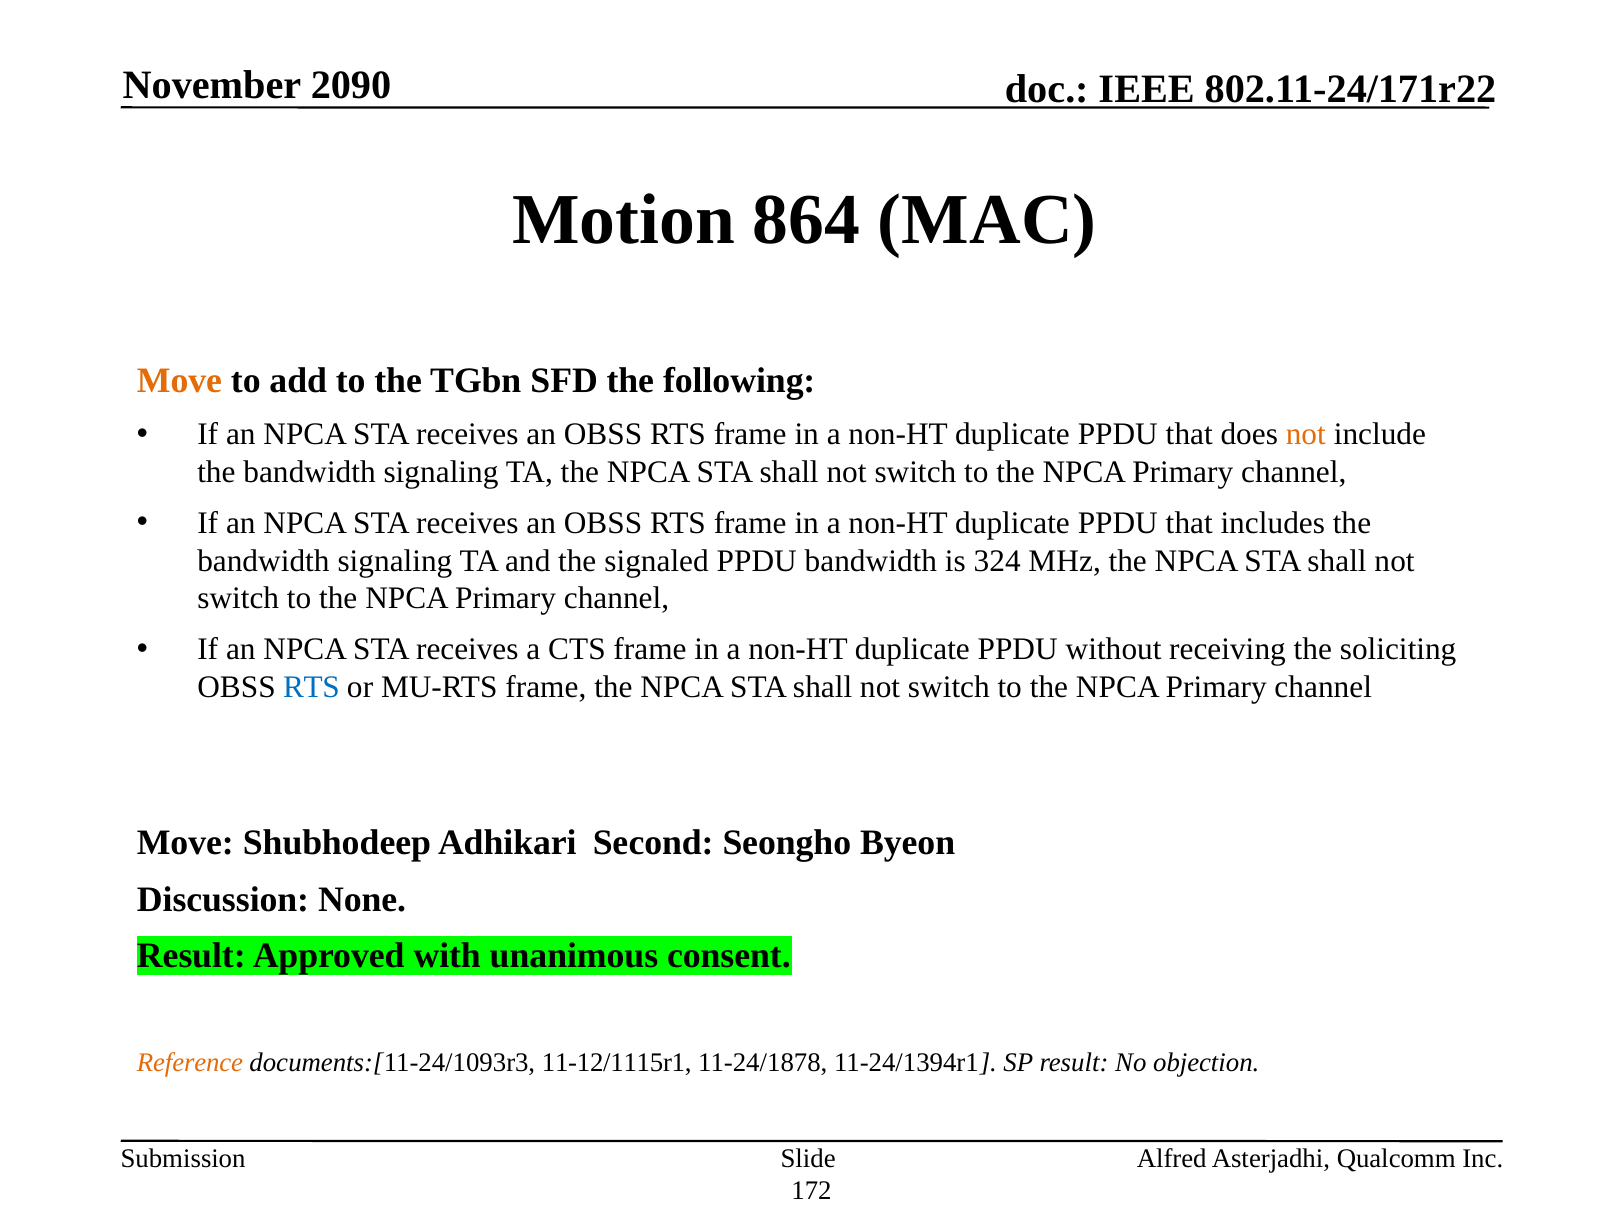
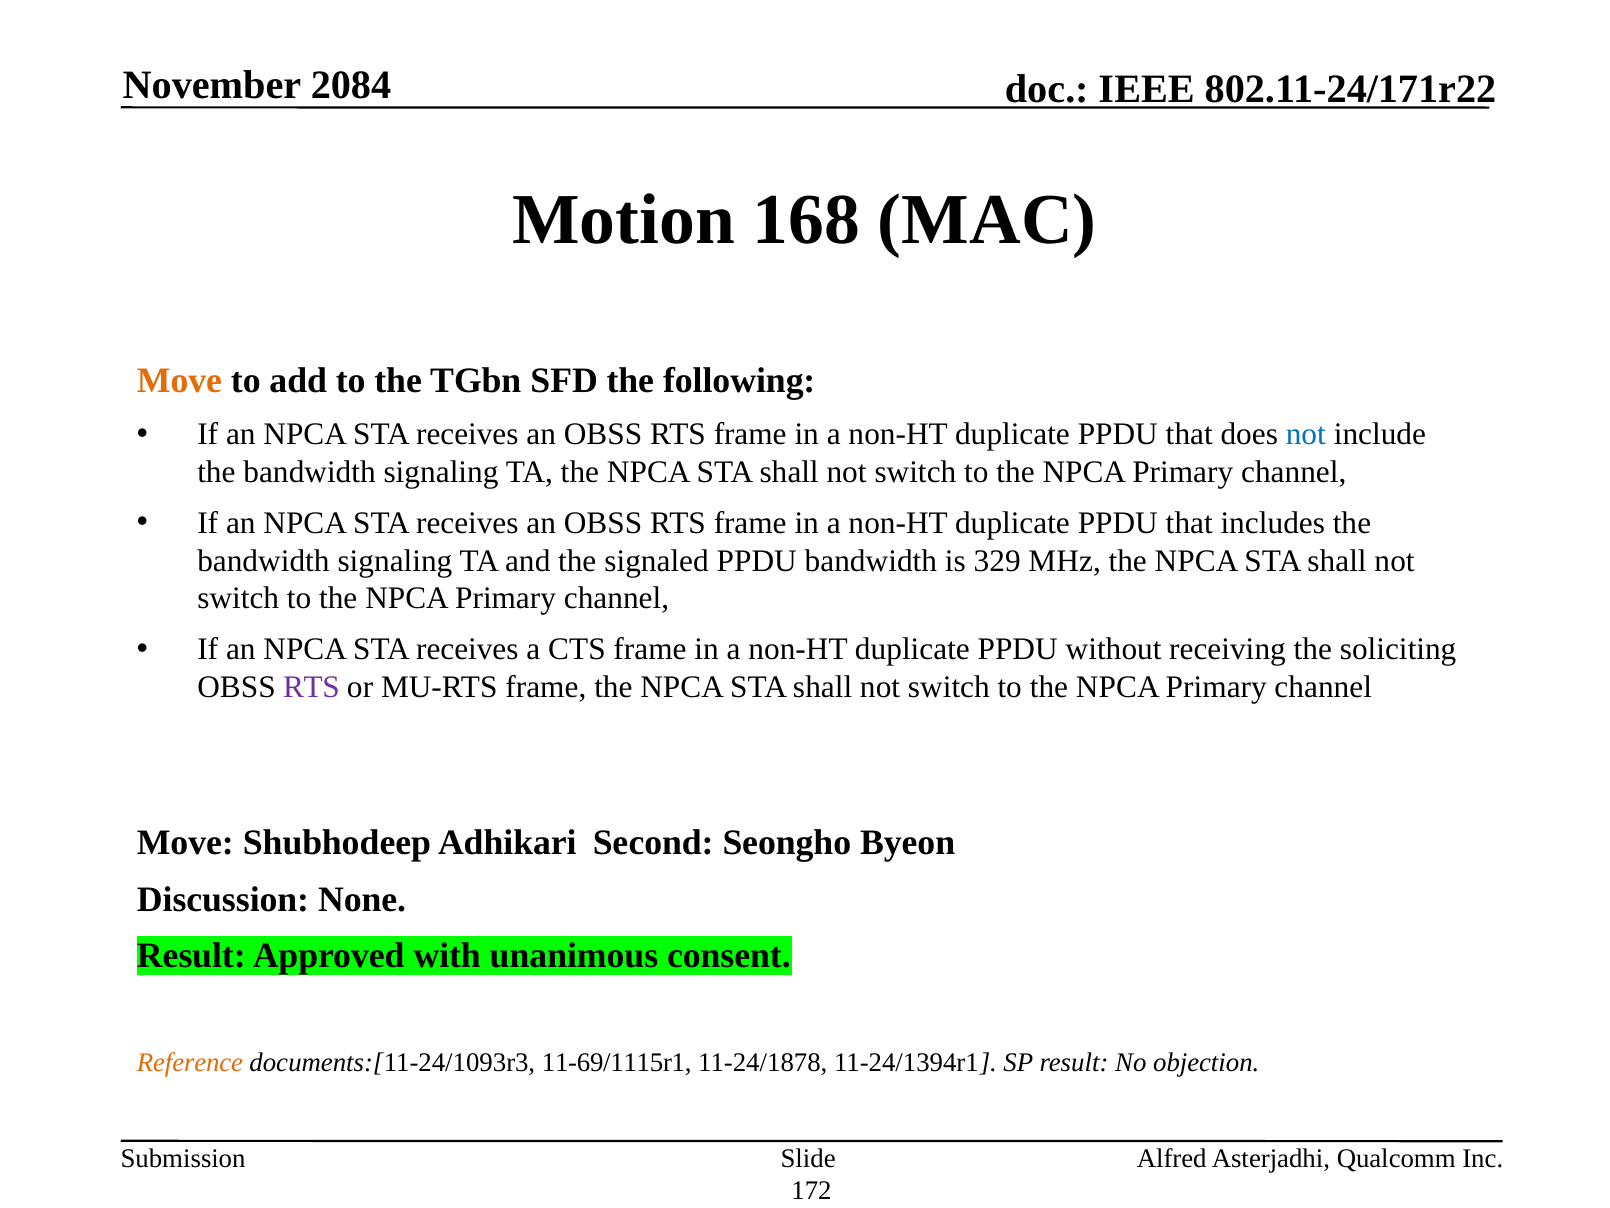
2090: 2090 -> 2084 (351, 85)
864: 864 -> 168 (806, 219)
not colour: orange -> blue (1306, 434)
324: 324 -> 329 (997, 560)
RTS colour: blue -> purple (311, 687)
11-12/1115r1: 11-12/1115r1 -> 11-69/1115r1 (617, 1062)
